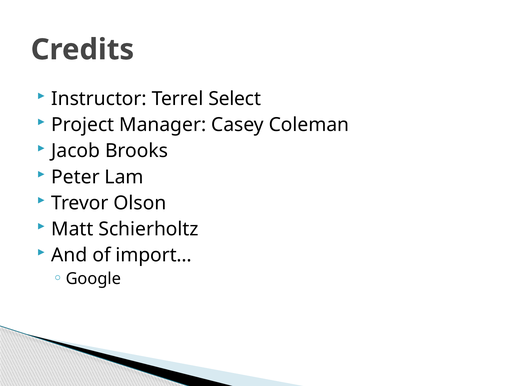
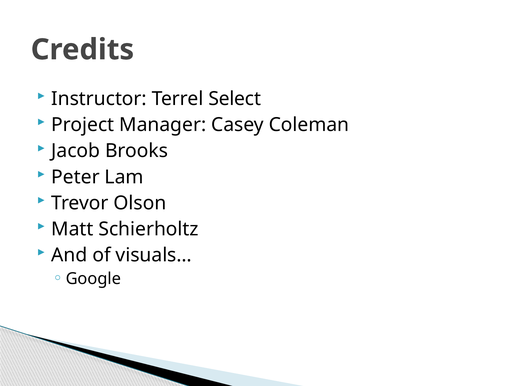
import…: import… -> visuals… (154, 255)
